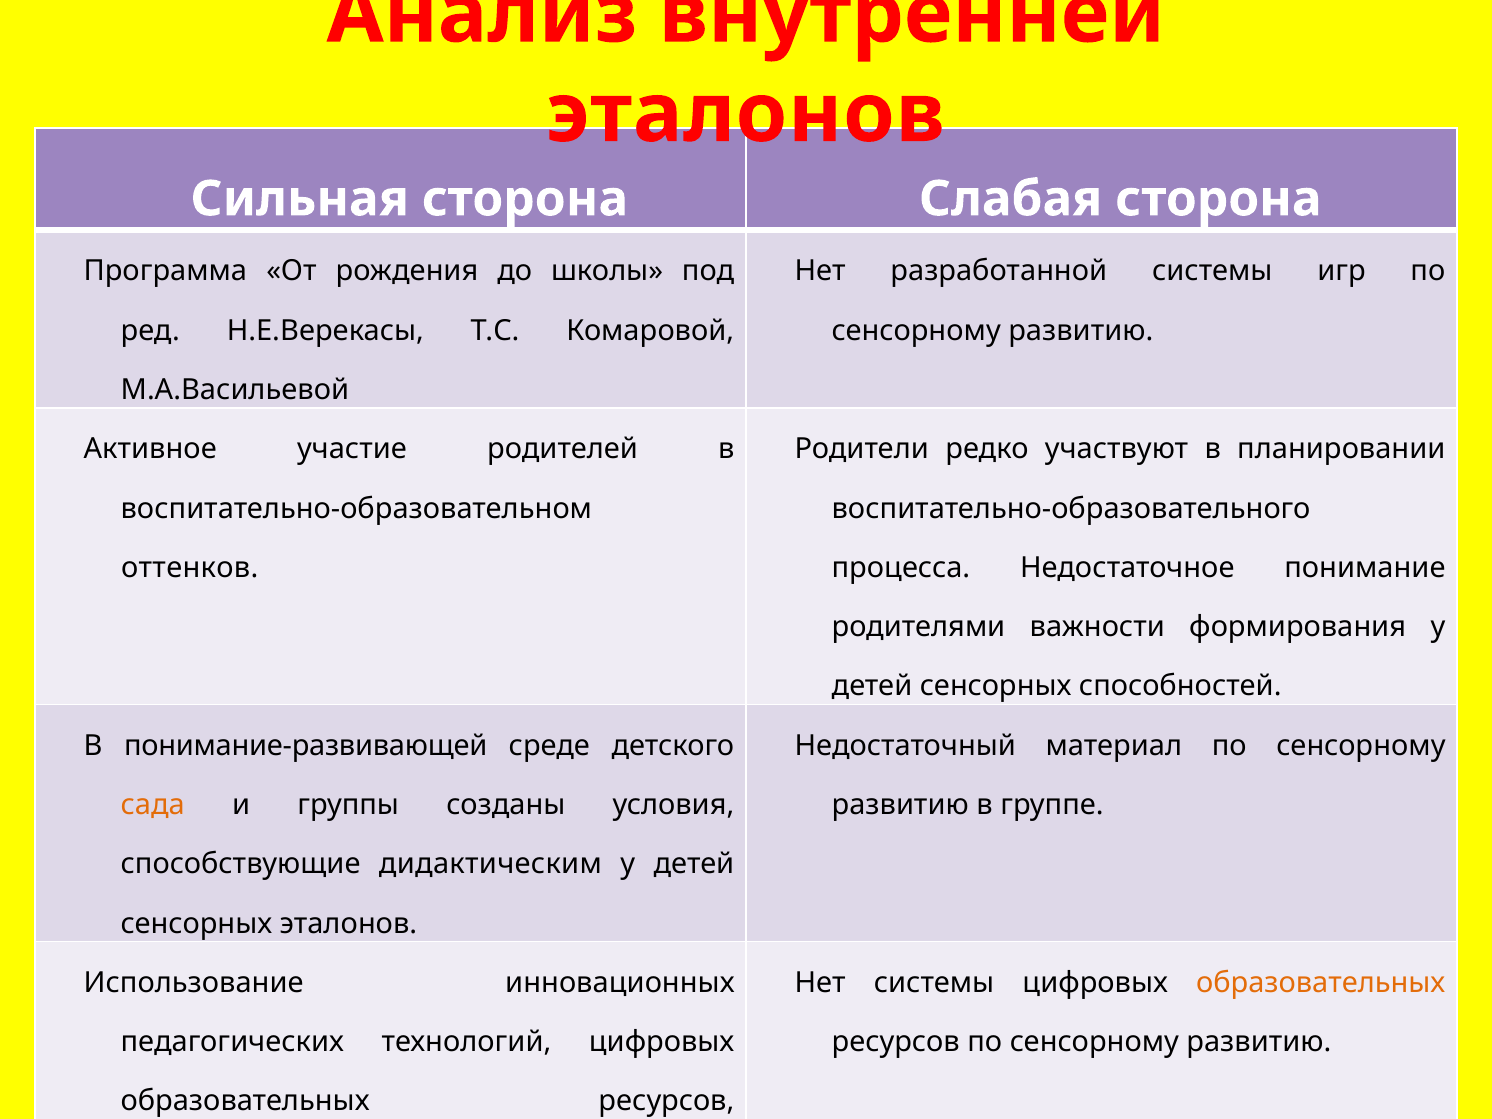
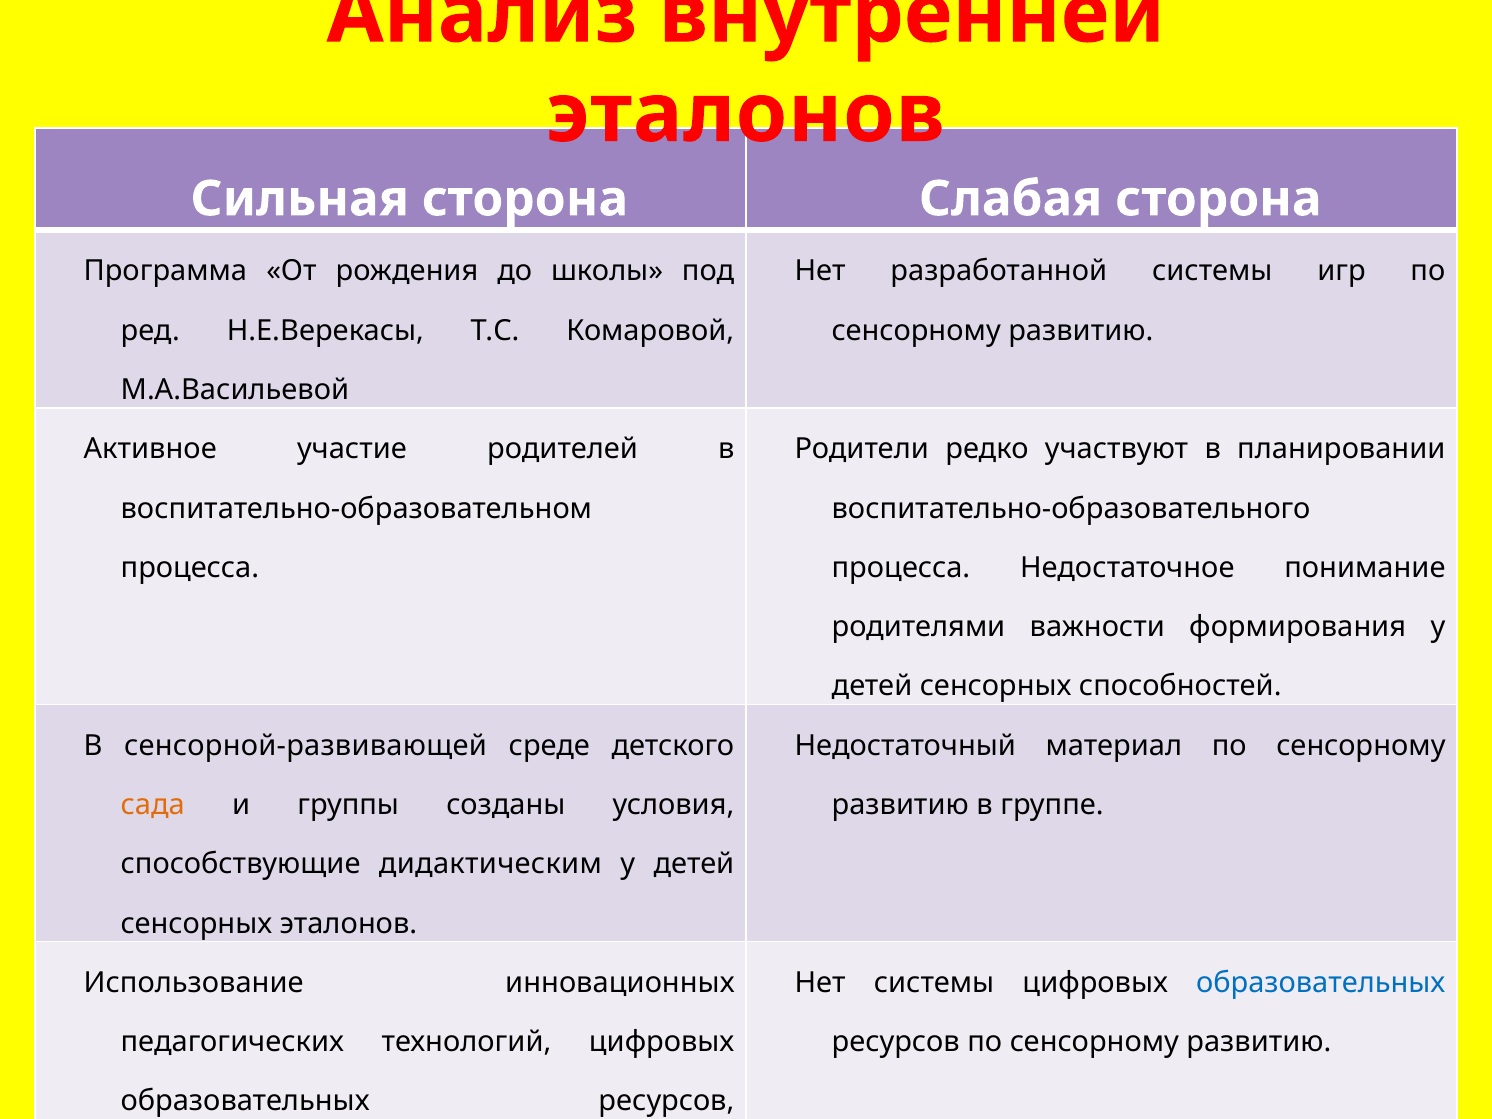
оттенков: оттенков -> процесса (190, 568)
понимание-развивающей: понимание-развивающей -> сенсорной-развивающей (305, 746)
образовательных colour: orange -> blue (1321, 983)
